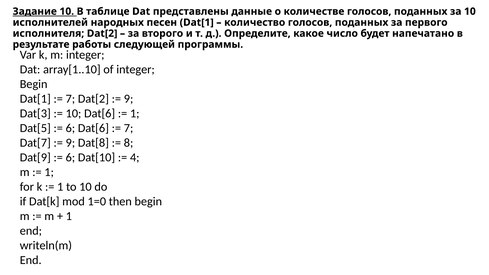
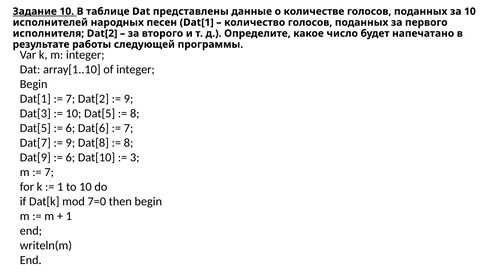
10 Dat[6: Dat[6 -> Dat[5 (100, 113)
1: 1 -> 8 (135, 113)
4: 4 -> 3 (135, 157)
1: 1 -> 7 (49, 172)
1=0: 1=0 -> 7=0 (97, 201)
